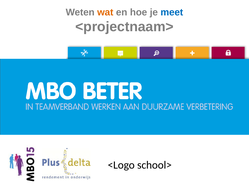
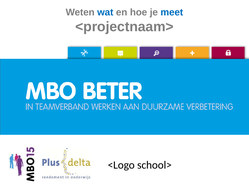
wat colour: orange -> blue (105, 12)
